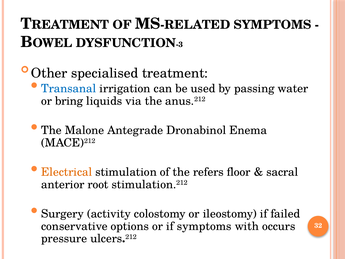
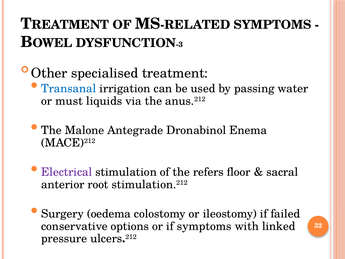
bring: bring -> must (69, 101)
Electrical colour: orange -> purple (67, 172)
activity: activity -> oedema (109, 214)
occurs: occurs -> linked (279, 226)
